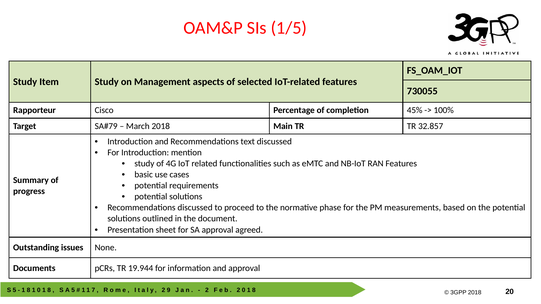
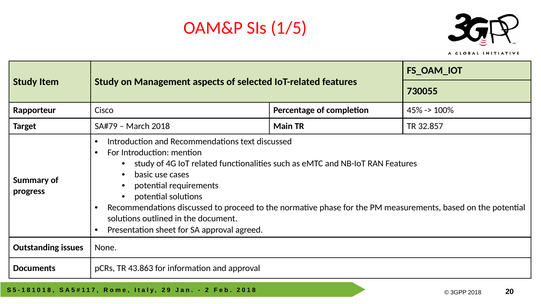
19.944: 19.944 -> 43.863 (141, 268)
